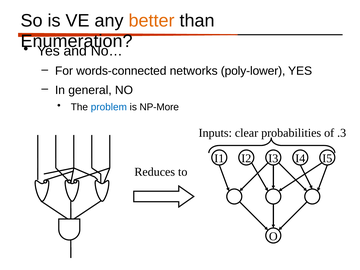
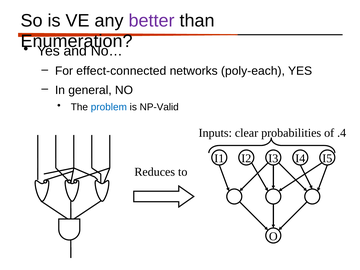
better colour: orange -> purple (152, 21)
words-connected: words-connected -> effect-connected (121, 71)
poly-lower: poly-lower -> poly-each (253, 71)
NP-More: NP-More -> NP-Valid (159, 107)
.3: .3 -> .4 (342, 133)
